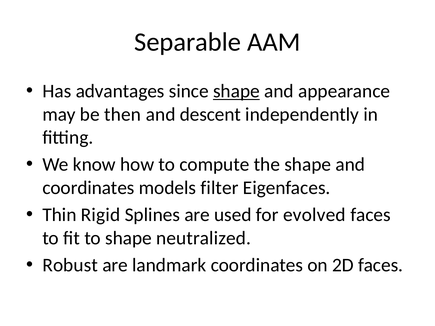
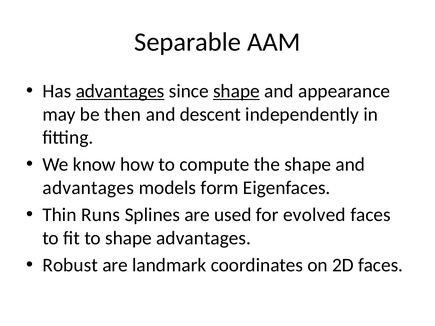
advantages underline: none -> present (120, 91)
coordinates: coordinates -> advantages (88, 188)
filter: filter -> form (220, 188)
Rigid: Rigid -> Runs (101, 215)
shape neutralized: neutralized -> advantages (204, 238)
